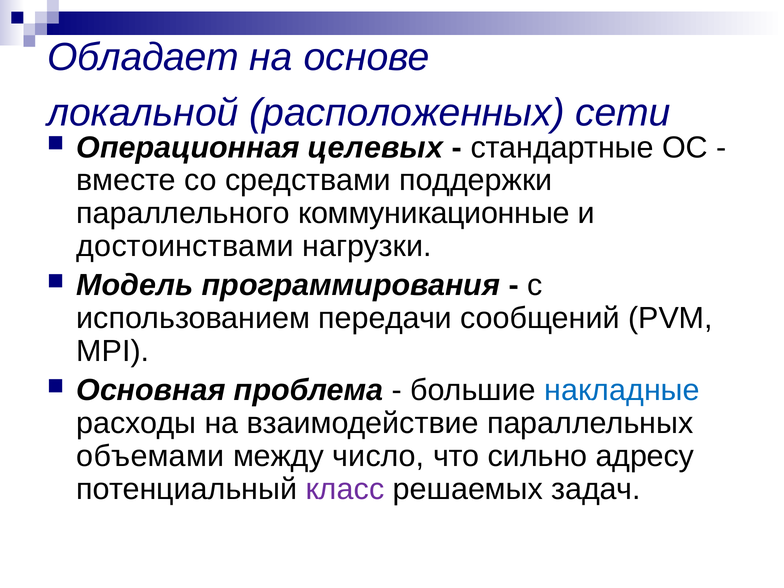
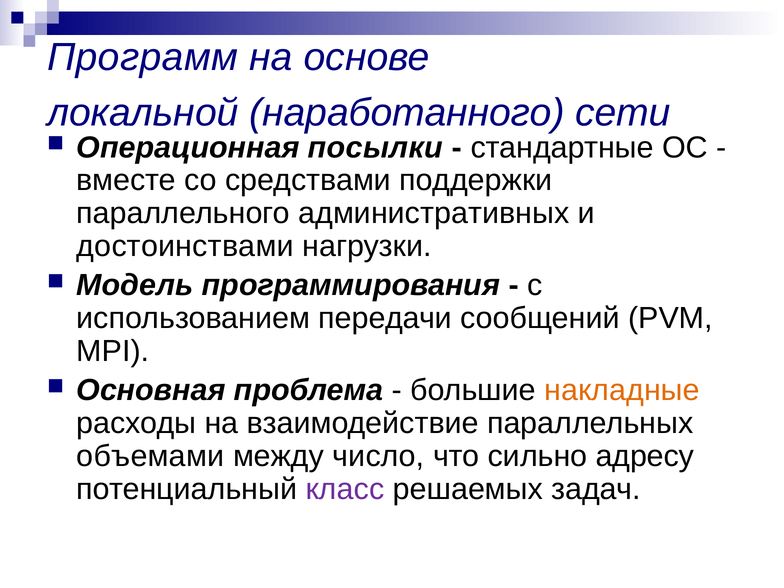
Обладает: Обладает -> Программ (143, 57)
расположенных: расположенных -> наработанного (407, 113)
целевых: целевых -> посылки (376, 147)
коммуникационные: коммуникационные -> административных (434, 213)
накладные colour: blue -> orange (622, 390)
